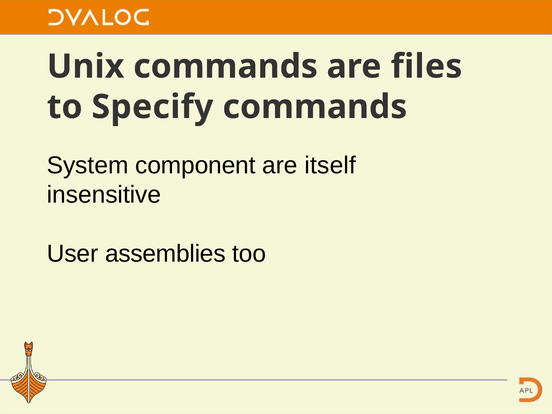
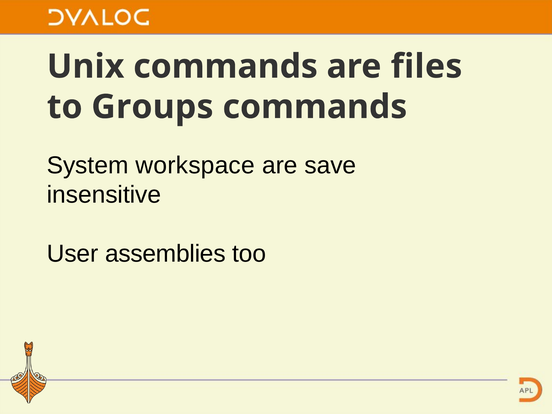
Specify: Specify -> Groups (152, 107)
component: component -> workspace (195, 165)
itself: itself -> save (330, 165)
